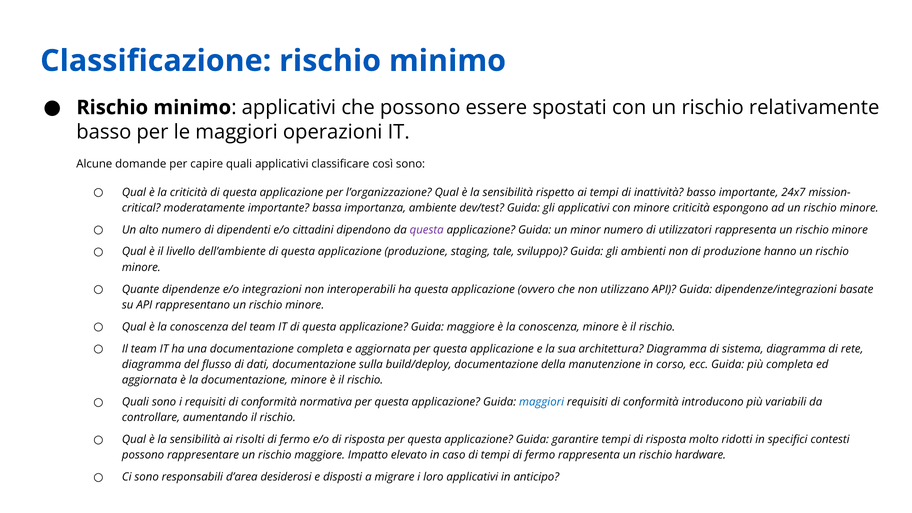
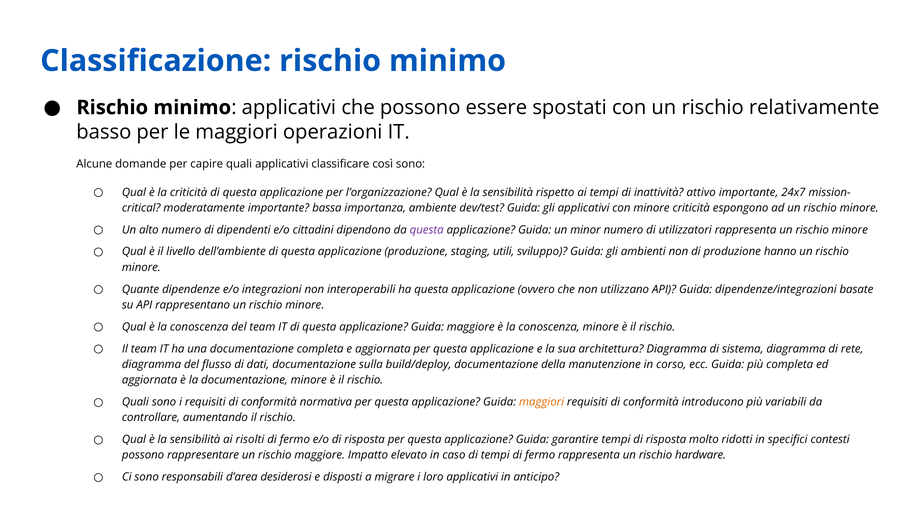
inattività basso: basso -> attivo (701, 192)
tale: tale -> utili (504, 252)
maggiori colour: blue -> orange (542, 402)
